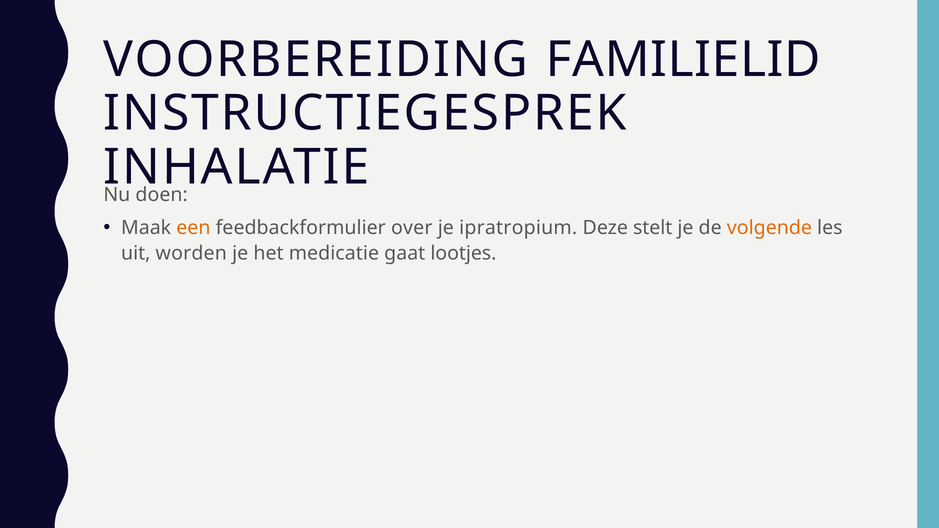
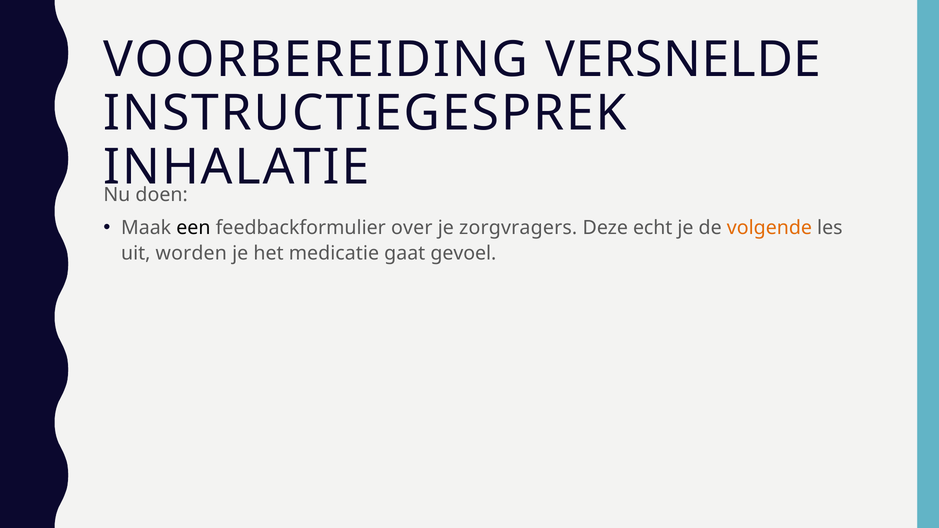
FAMILIELID: FAMILIELID -> VERSNELDE (683, 60)
een colour: orange -> black (193, 228)
ipratropium: ipratropium -> zorgvragers (518, 228)
stelt: stelt -> echt (653, 228)
lootjes: lootjes -> gevoel (463, 254)
